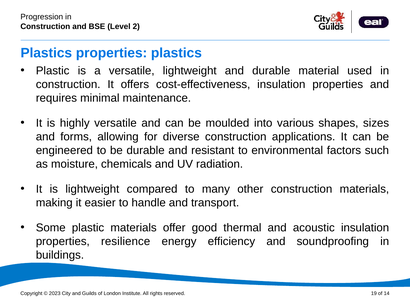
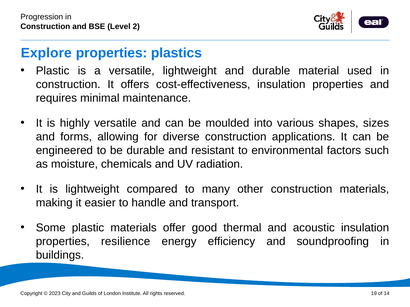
Plastics: Plastics -> Explore (46, 53)
